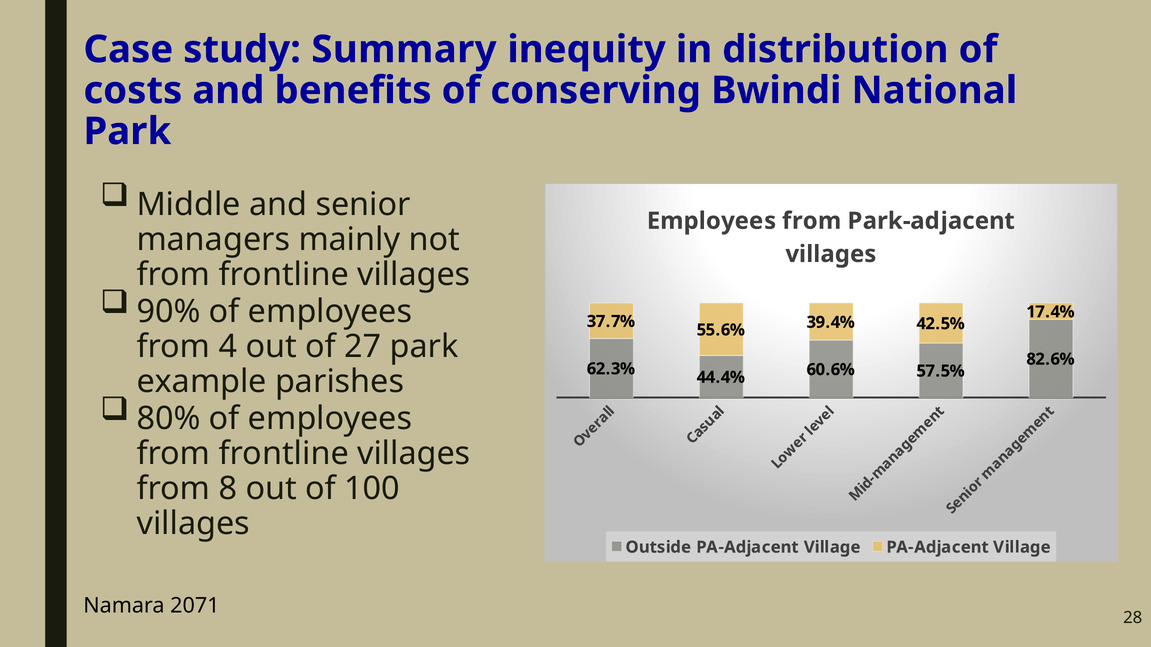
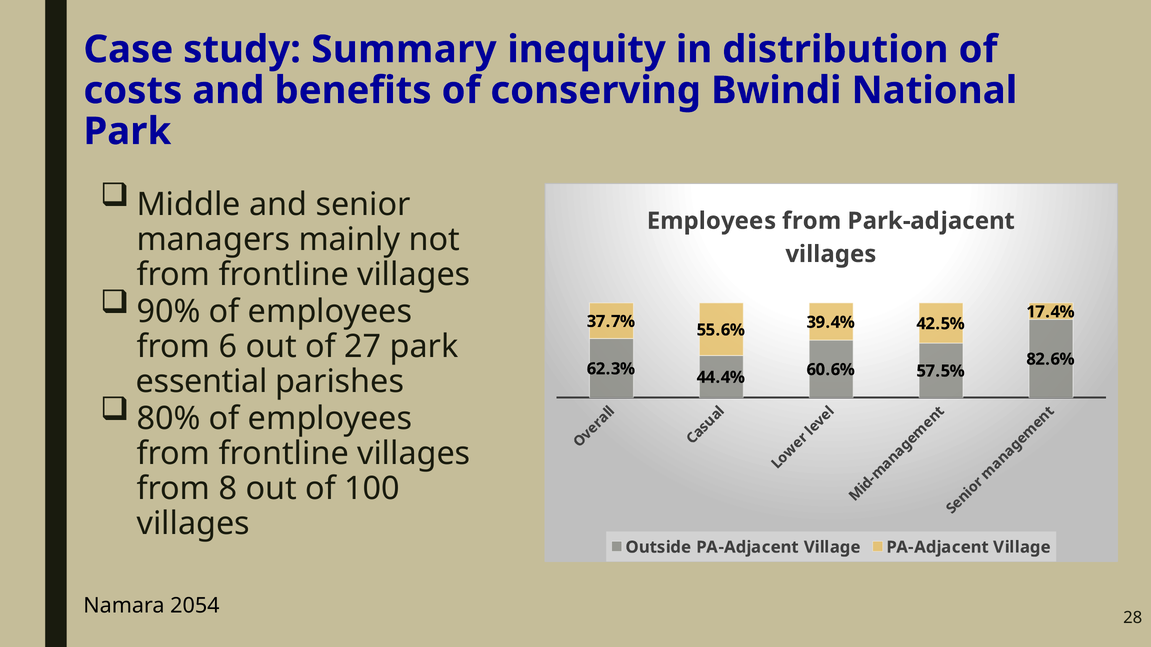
4: 4 -> 6 (228, 347)
example: example -> essential (202, 382)
2071: 2071 -> 2054 (195, 606)
